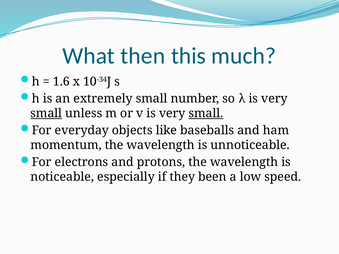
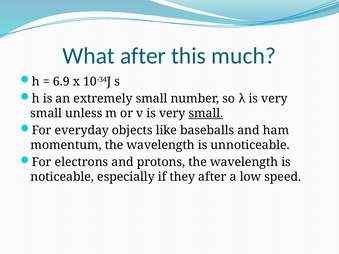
What then: then -> after (143, 56)
1.6: 1.6 -> 6.9 (61, 82)
small underline: present -> none (46, 113)
they been: been -> after (212, 177)
